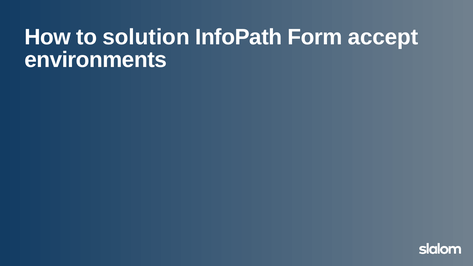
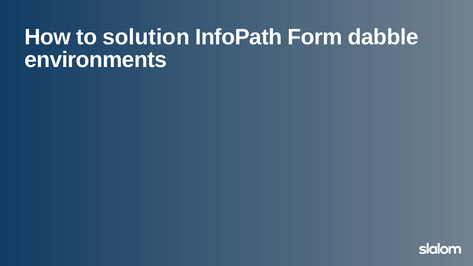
accept: accept -> dabble (383, 37)
